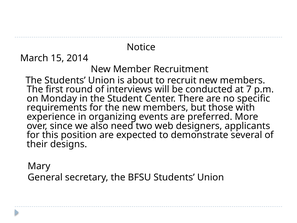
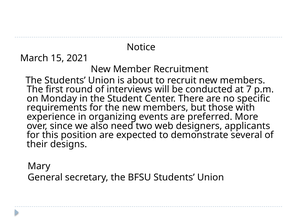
2014: 2014 -> 2021 (77, 58)
